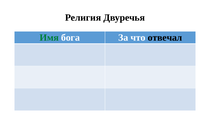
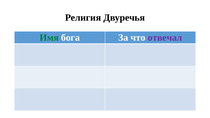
отвечал colour: black -> purple (165, 38)
